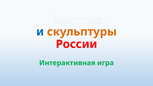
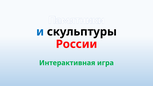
скульптуры colour: orange -> black (82, 32)
